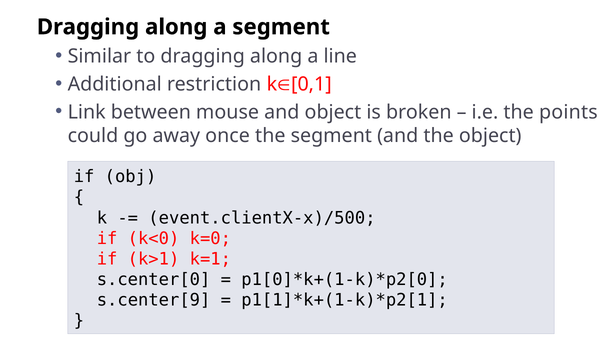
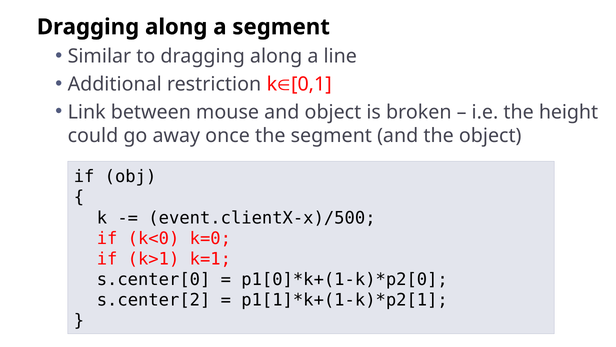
points: points -> height (569, 112)
s.center[9: s.center[9 -> s.center[2 (154, 300)
